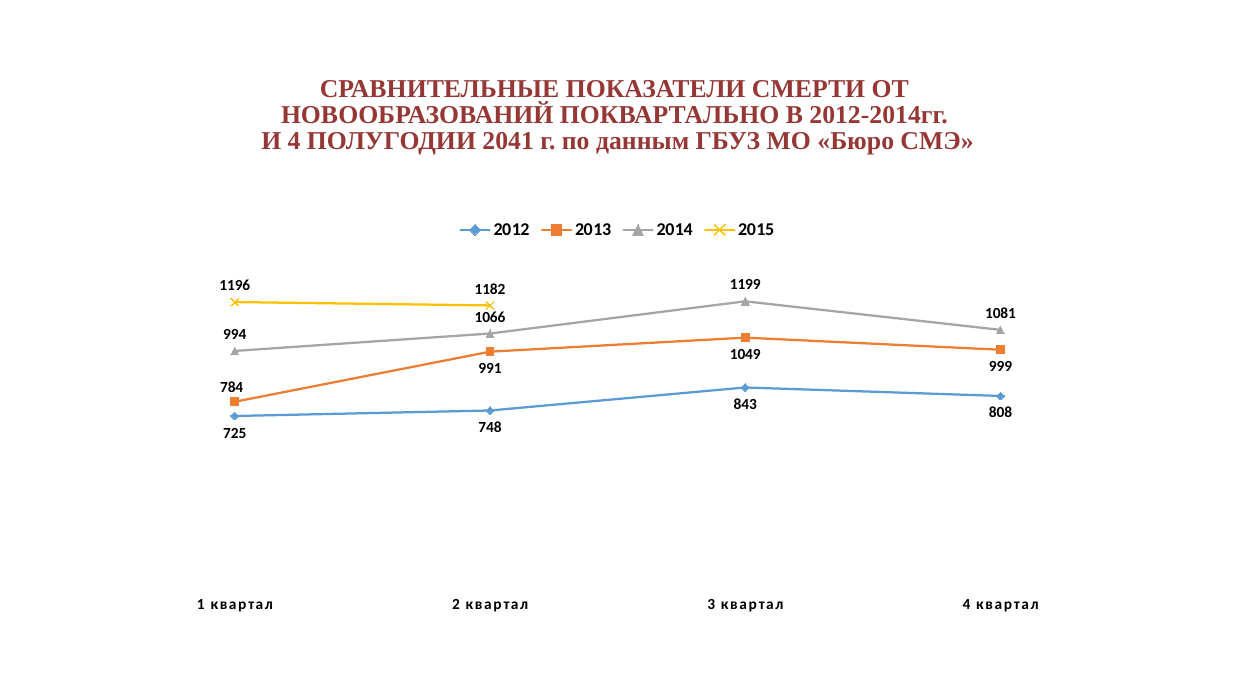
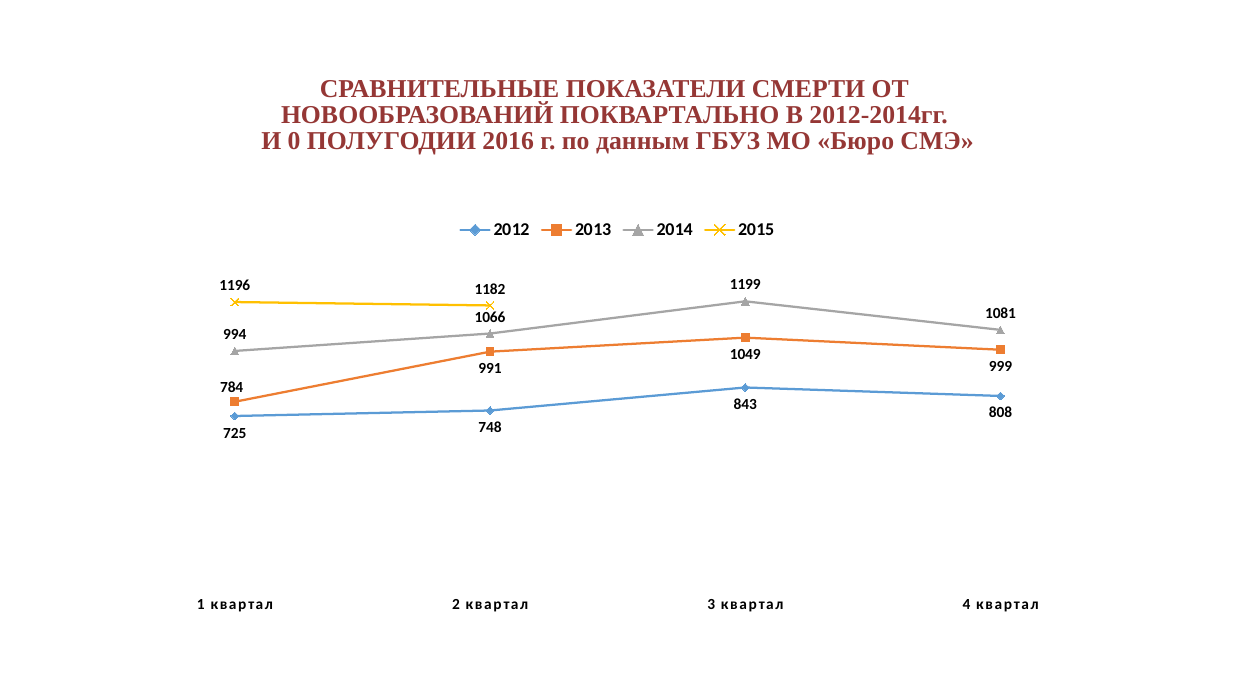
И 4: 4 -> 0 (294, 140)
2041: 2041 -> 2016 (508, 140)
